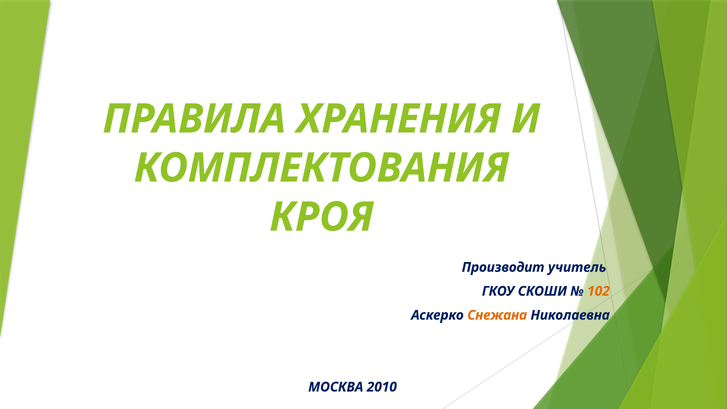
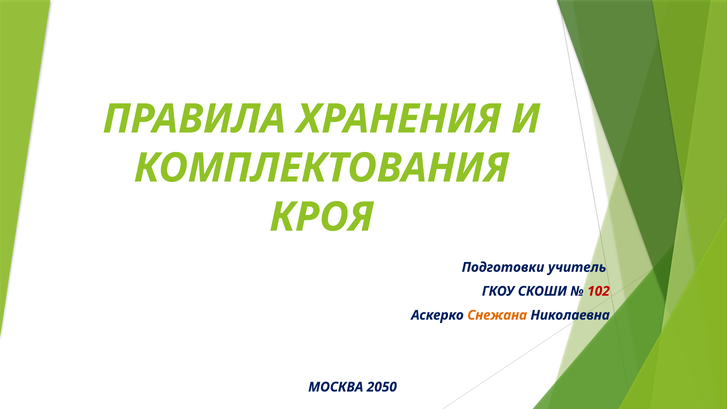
Производит: Производит -> Подготовки (503, 267)
102 colour: orange -> red (599, 291)
2010: 2010 -> 2050 (382, 387)
